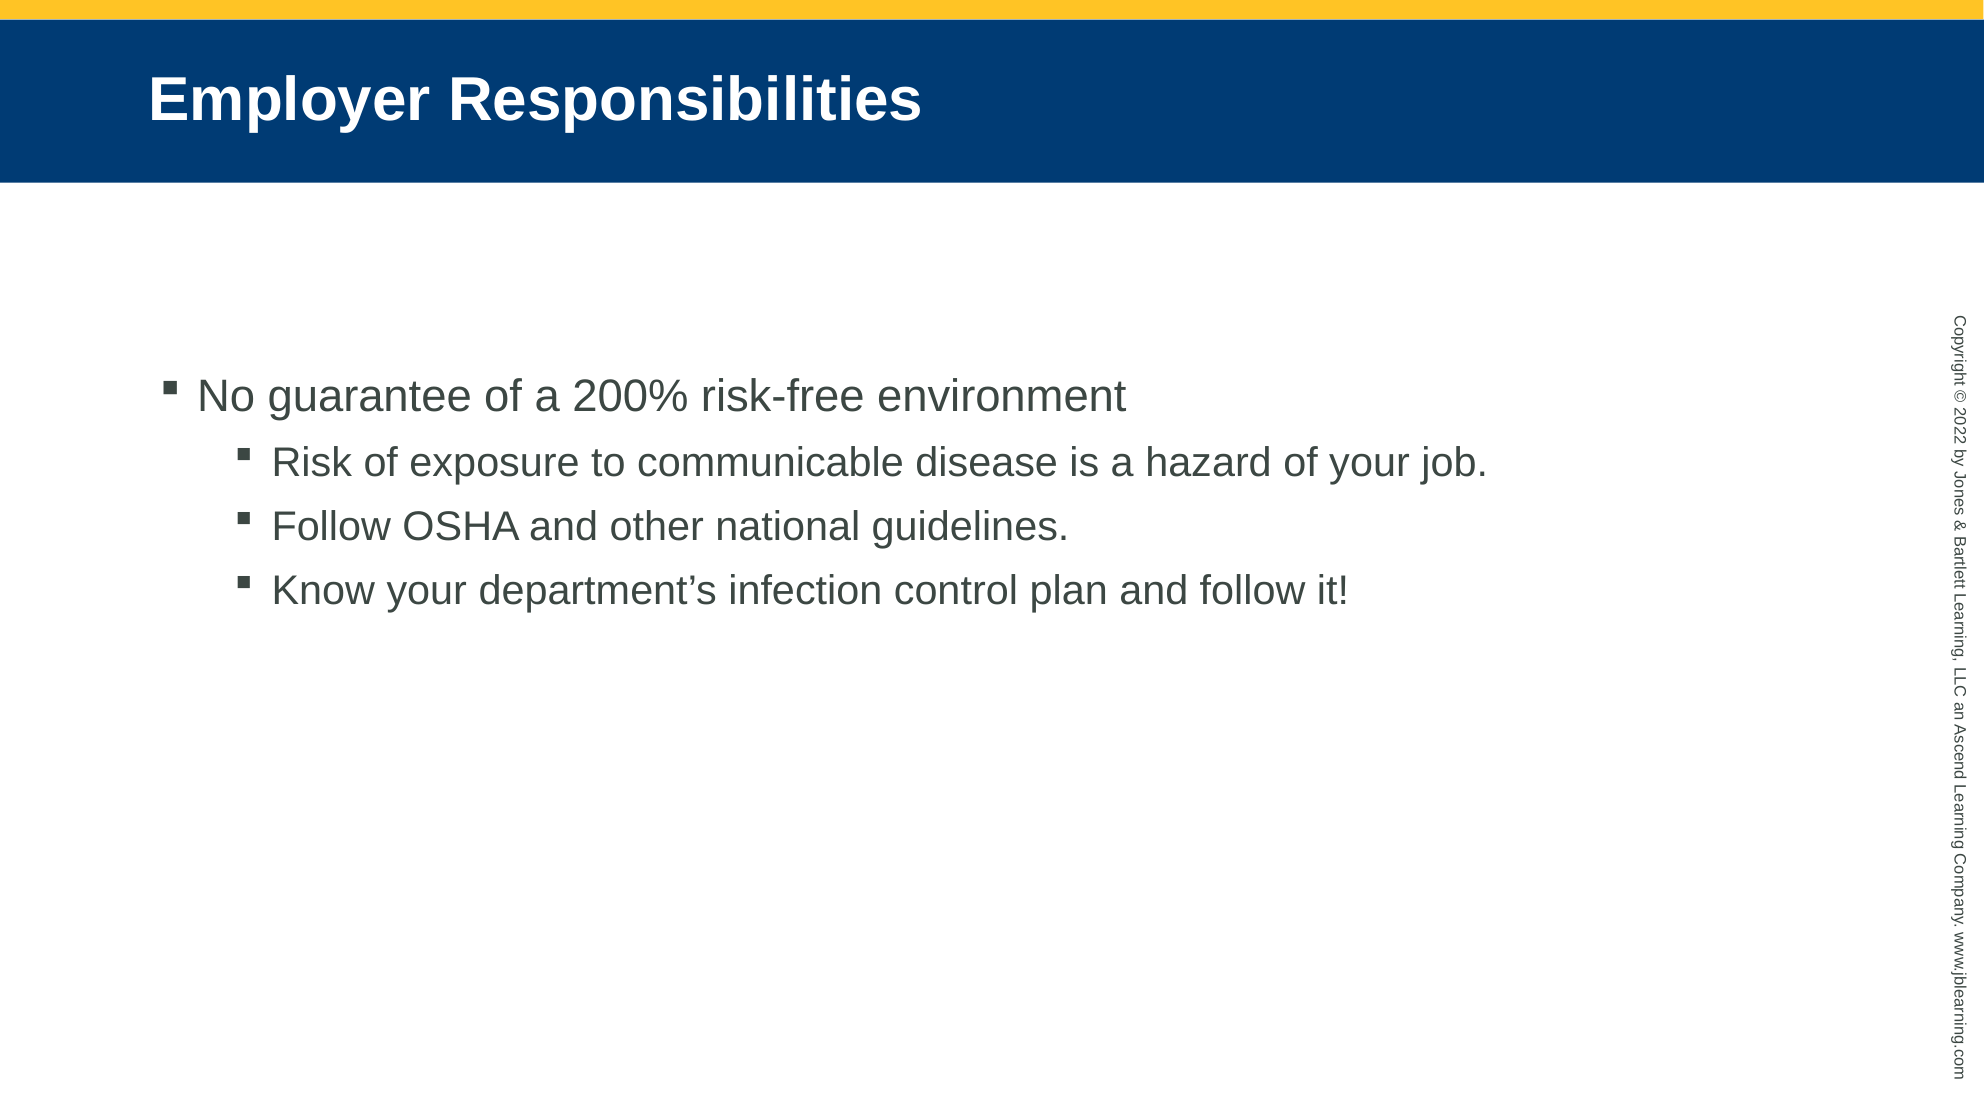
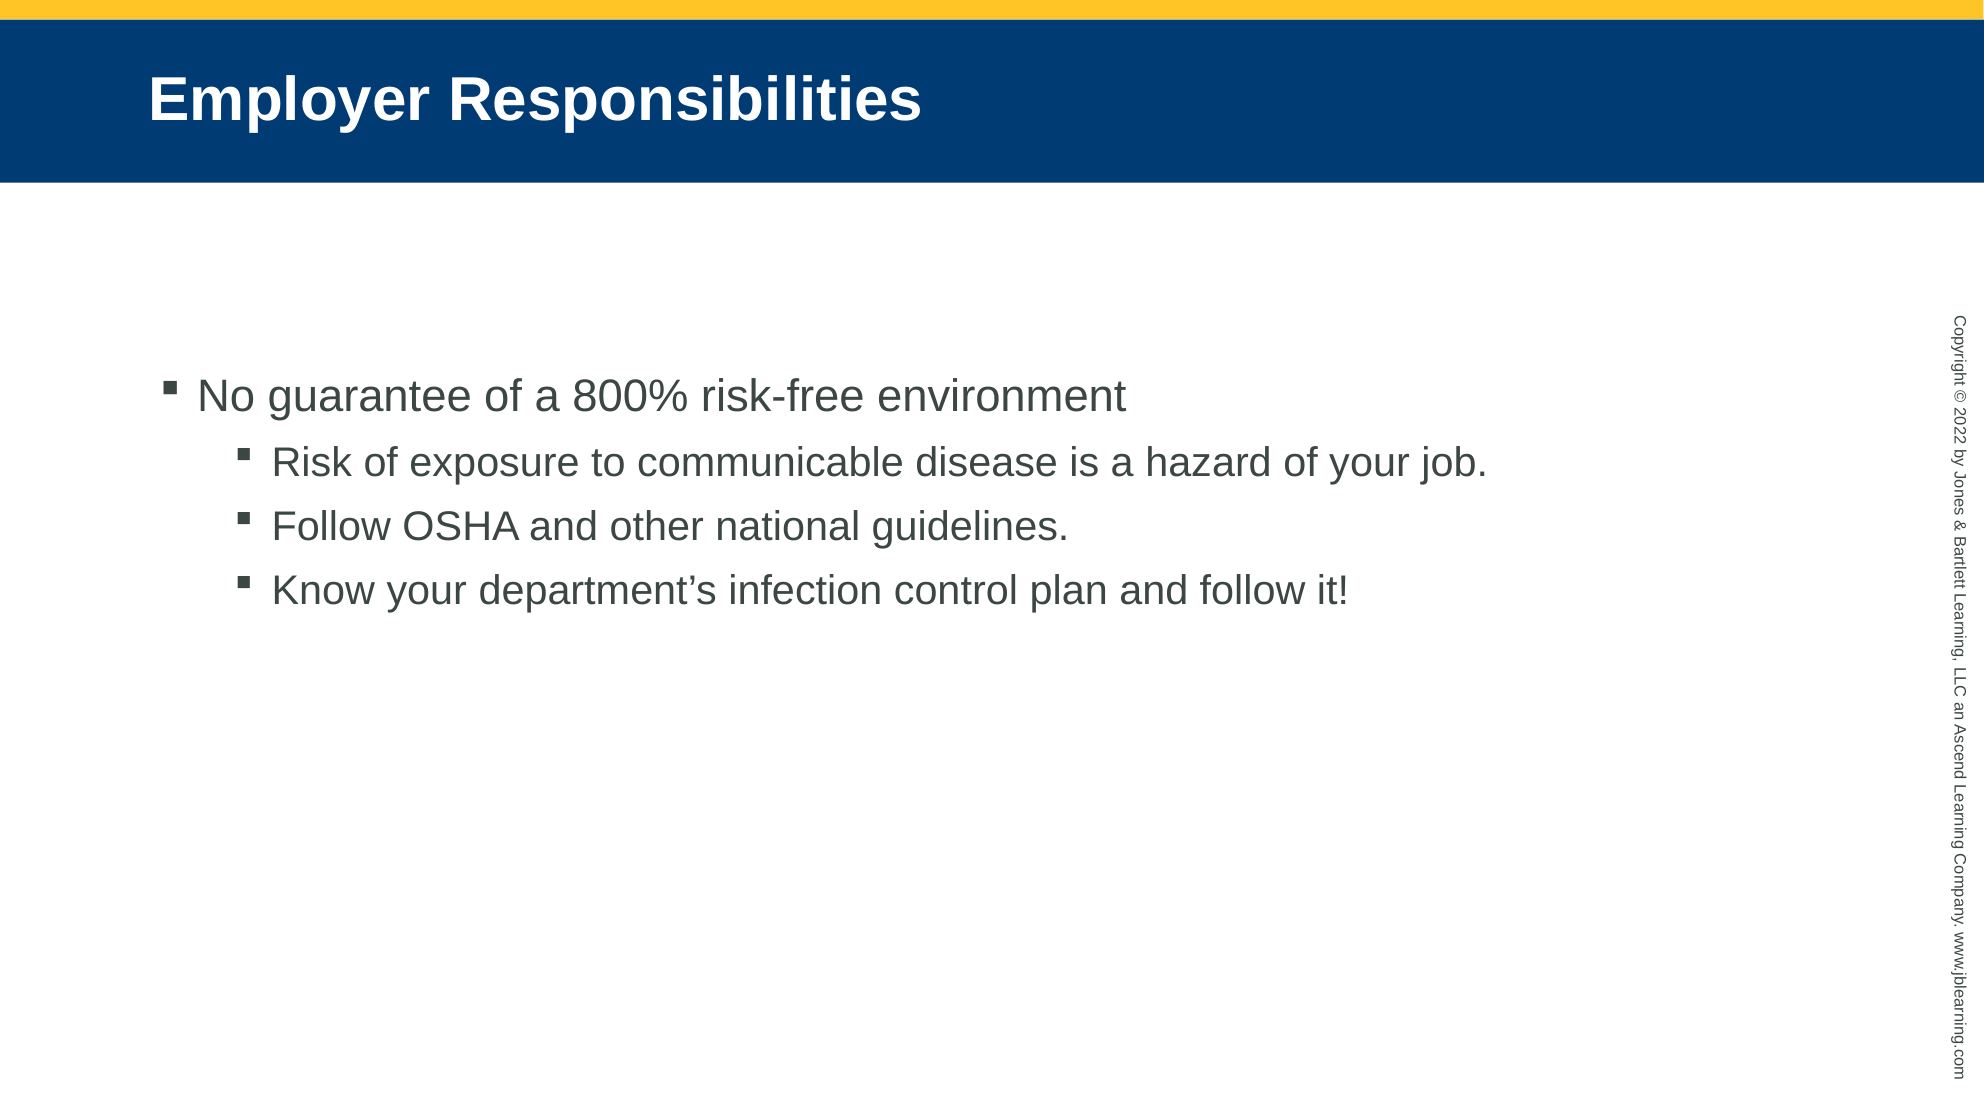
200%: 200% -> 800% (630, 396)
